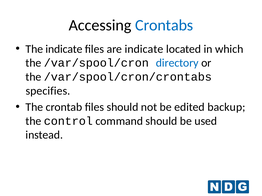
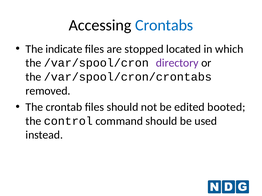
are indicate: indicate -> stopped (144, 49)
directory colour: blue -> purple (177, 63)
specifies: specifies -> removed (48, 91)
backup: backup -> booted (226, 107)
